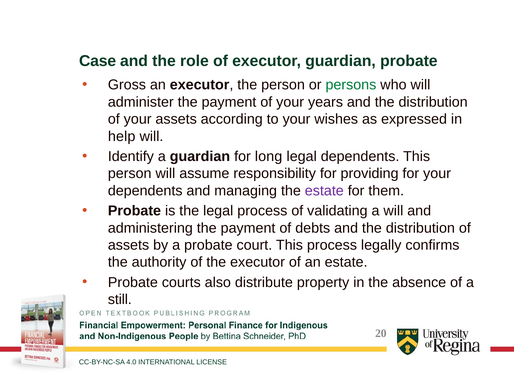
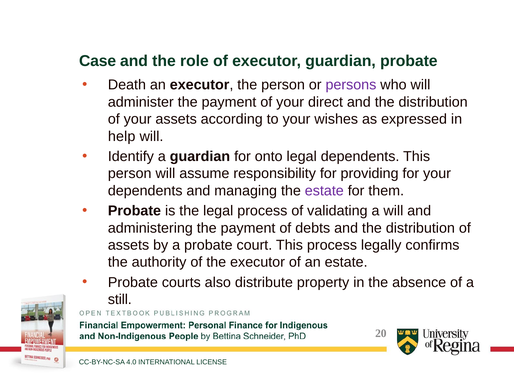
Gross: Gross -> Death (127, 85)
persons colour: green -> purple (351, 85)
years: years -> direct (326, 102)
long: long -> onto (269, 156)
